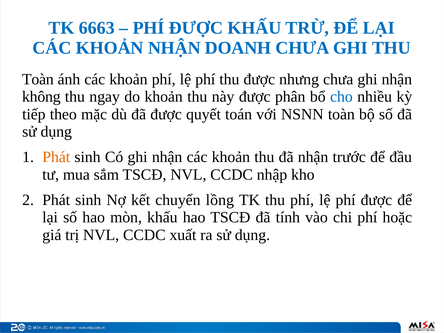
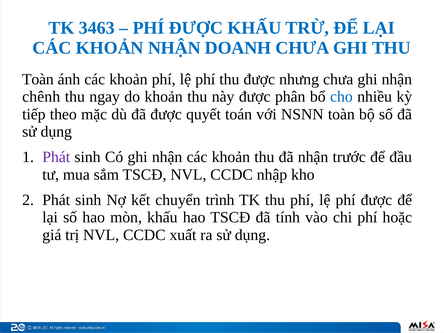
6663: 6663 -> 3463 (97, 28)
không: không -> chênh (41, 97)
Phát colour: orange -> purple (56, 157)
lồng: lồng -> trình (220, 200)
